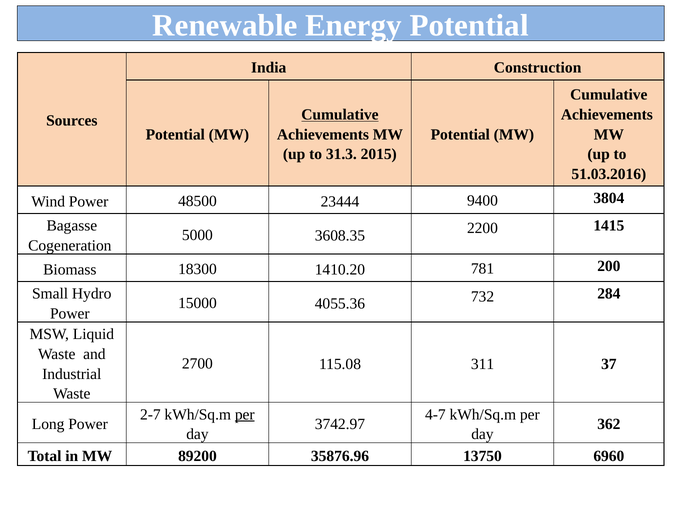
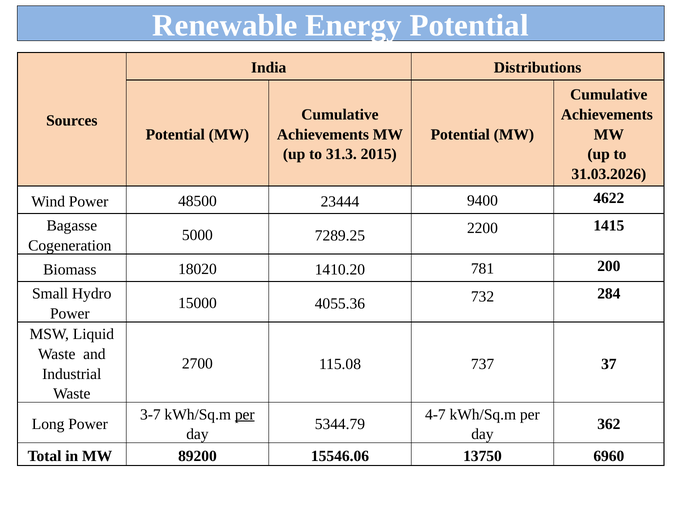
Construction: Construction -> Distributions (538, 68)
Cumulative underline: present -> none (340, 115)
51.03.2016: 51.03.2016 -> 31.03.2026 (609, 174)
3804: 3804 -> 4622 (609, 198)
3608.35: 3608.35 -> 7289.25 (340, 236)
18300: 18300 -> 18020 (197, 269)
311: 311 -> 737 (483, 364)
2-7: 2-7 -> 3-7 (150, 415)
3742.97: 3742.97 -> 5344.79 (340, 425)
35876.96: 35876.96 -> 15546.06 (340, 456)
